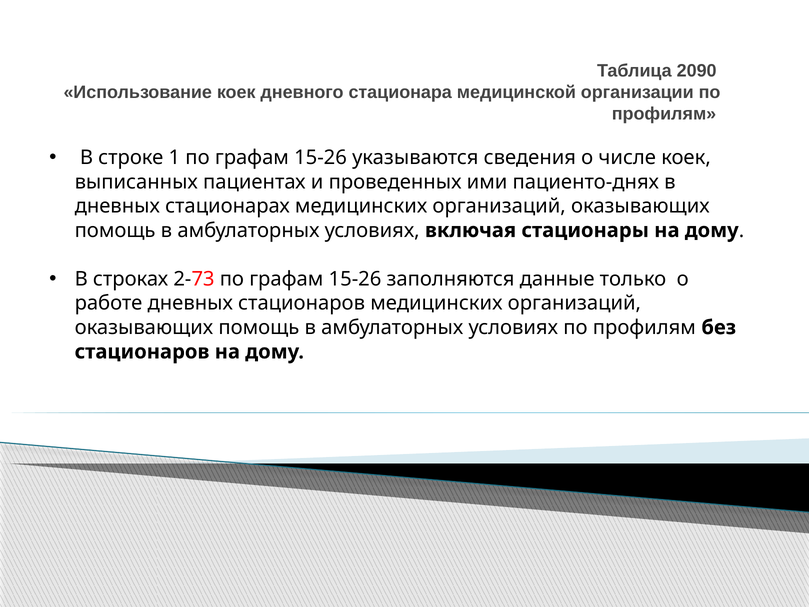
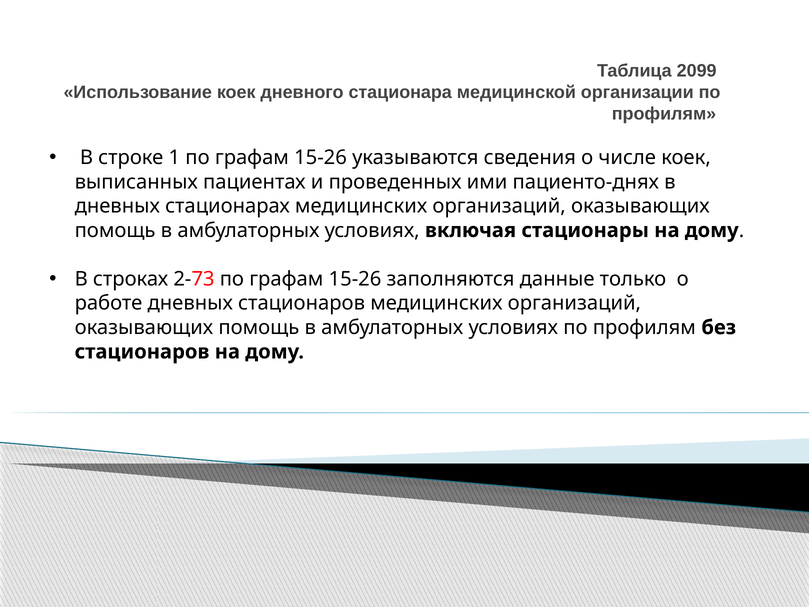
2090: 2090 -> 2099 (697, 71)
